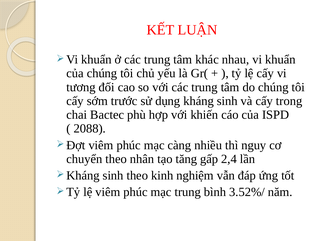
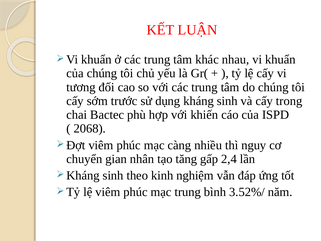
2088: 2088 -> 2068 (90, 128)
chuyển theo: theo -> gian (116, 159)
